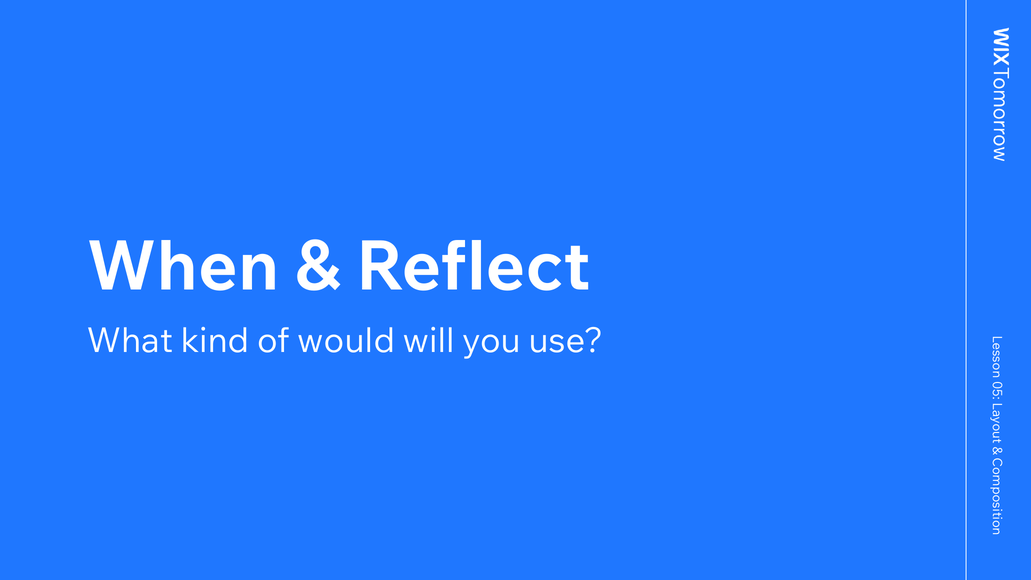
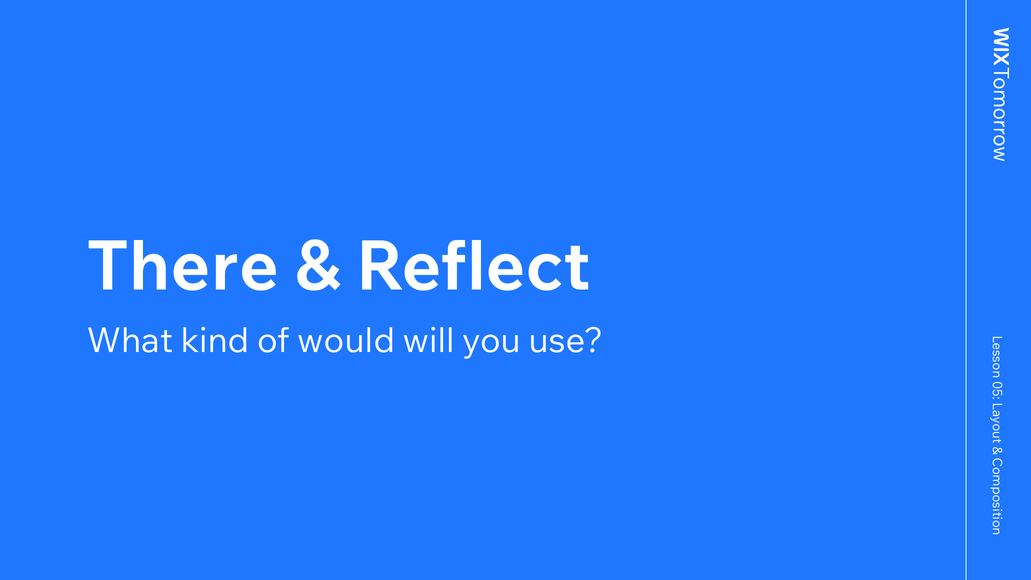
When: When -> There (183, 267)
